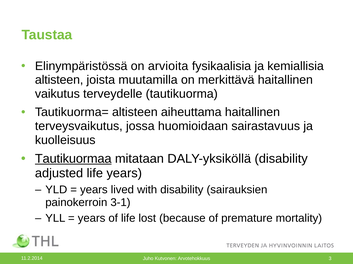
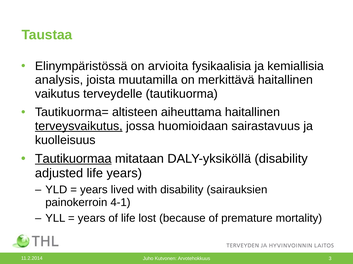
altisteen: altisteen -> analysis (59, 80)
terveysvaikutus underline: none -> present (79, 126)
3-1: 3-1 -> 4-1 (120, 203)
